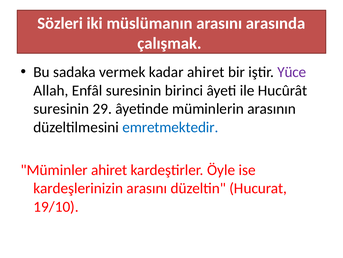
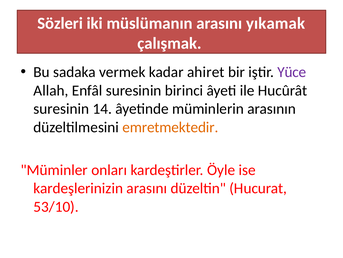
arasında: arasında -> yıkamak (276, 23)
29: 29 -> 14 (102, 109)
emretmektedir colour: blue -> orange (170, 127)
Müminler ahiret: ahiret -> onları (109, 170)
19/10: 19/10 -> 53/10 (56, 206)
